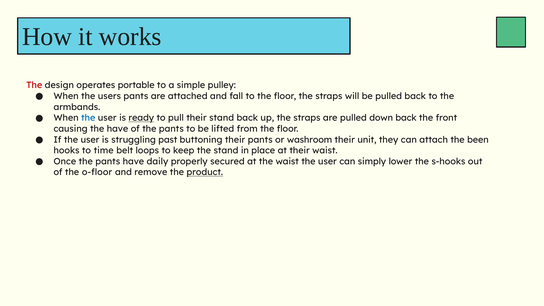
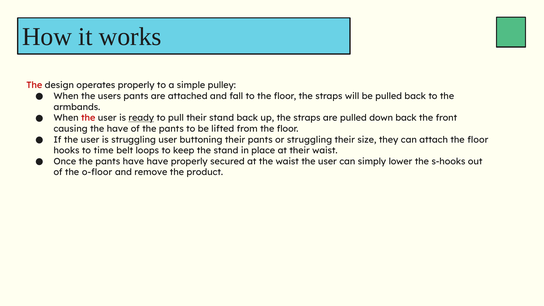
operates portable: portable -> properly (136, 85)
the colour: blue -> red (88, 118)
struggling past: past -> user (168, 140)
or washroom: washroom -> struggling (309, 140)
unit: unit -> size (367, 140)
attach the been: been -> floor (478, 140)
have daily: daily -> have (157, 161)
product underline: present -> none (205, 172)
